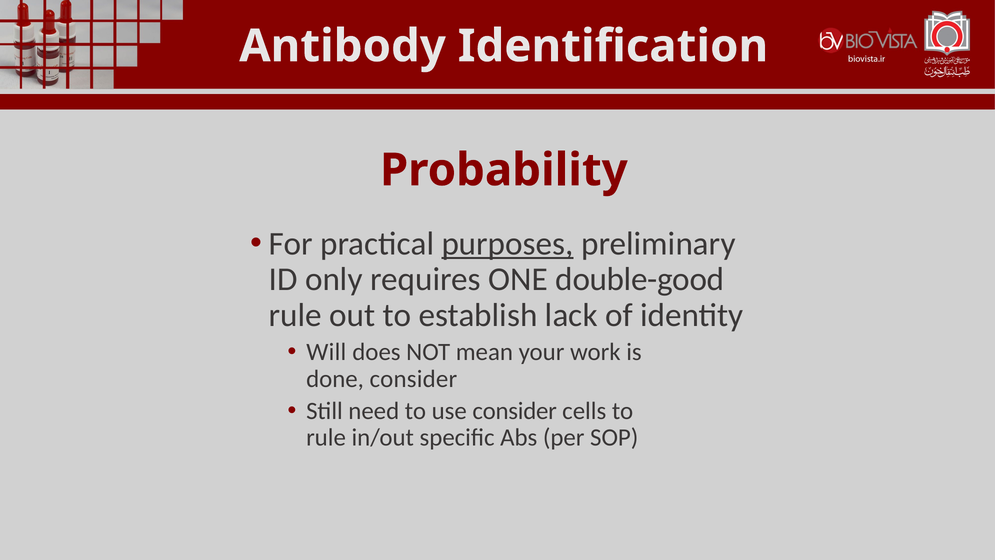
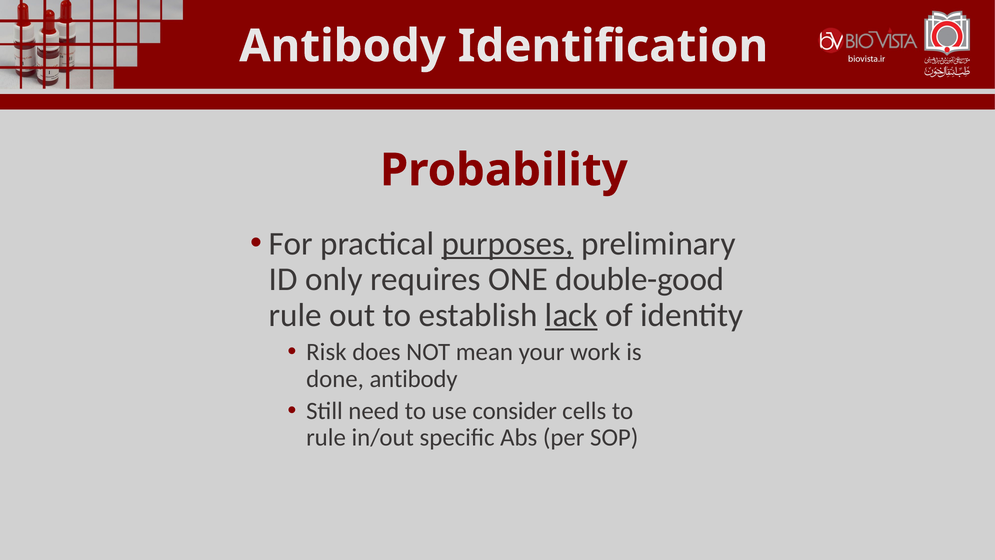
lack underline: none -> present (571, 315)
Will: Will -> Risk (326, 352)
done consider: consider -> antibody (414, 379)
